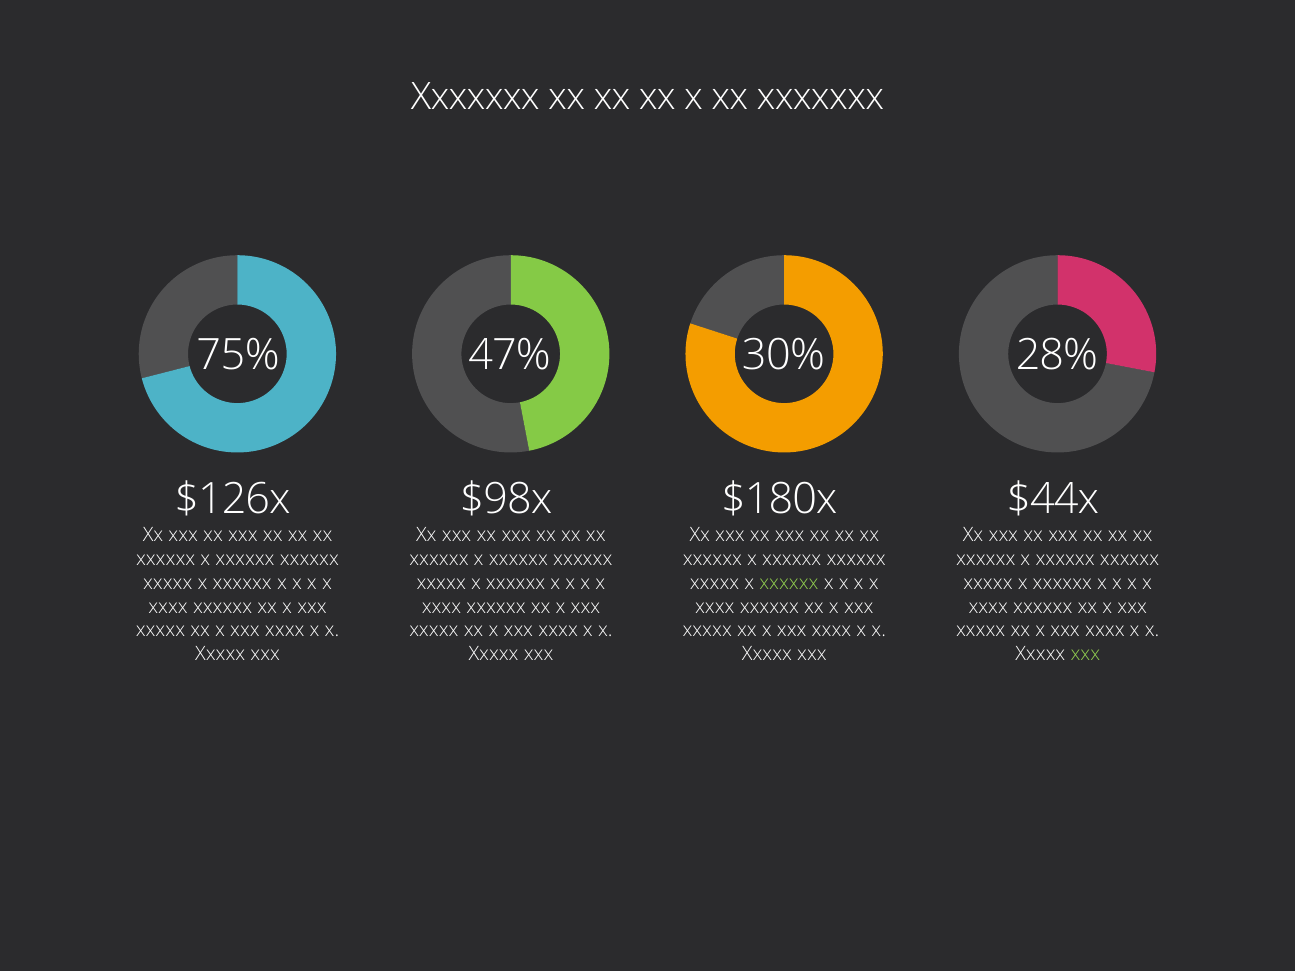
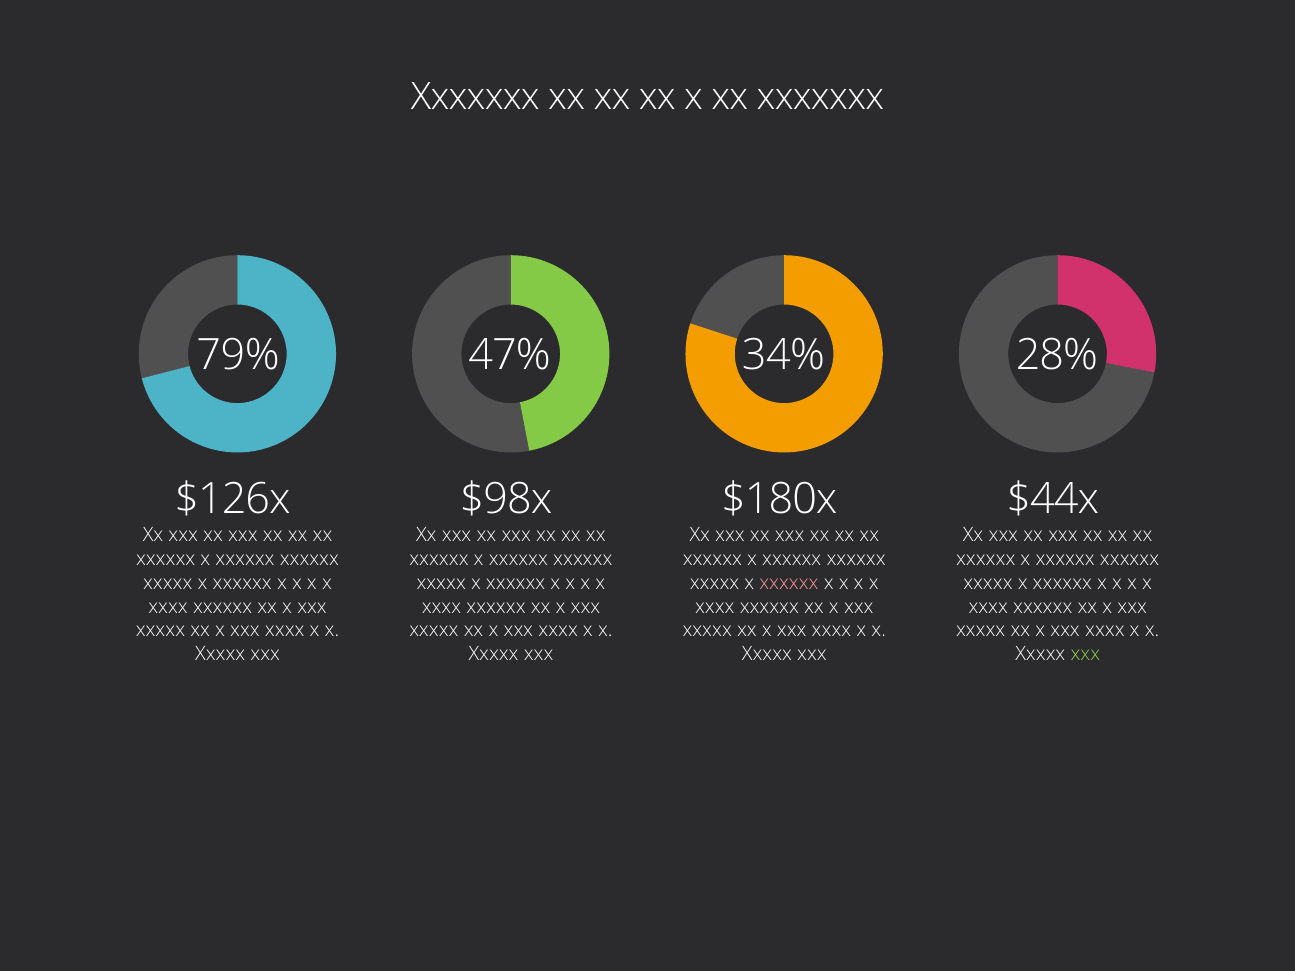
75%: 75% -> 79% (238, 356)
30%: 30% -> 34% (783, 356)
xxxxxx colour: light green -> pink (789, 583)
